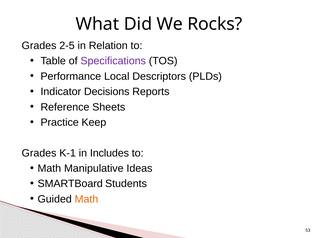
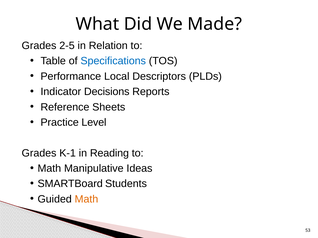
Rocks: Rocks -> Made (215, 24)
Specifications colour: purple -> blue (113, 61)
Keep: Keep -> Level (94, 123)
Includes: Includes -> Reading (109, 153)
